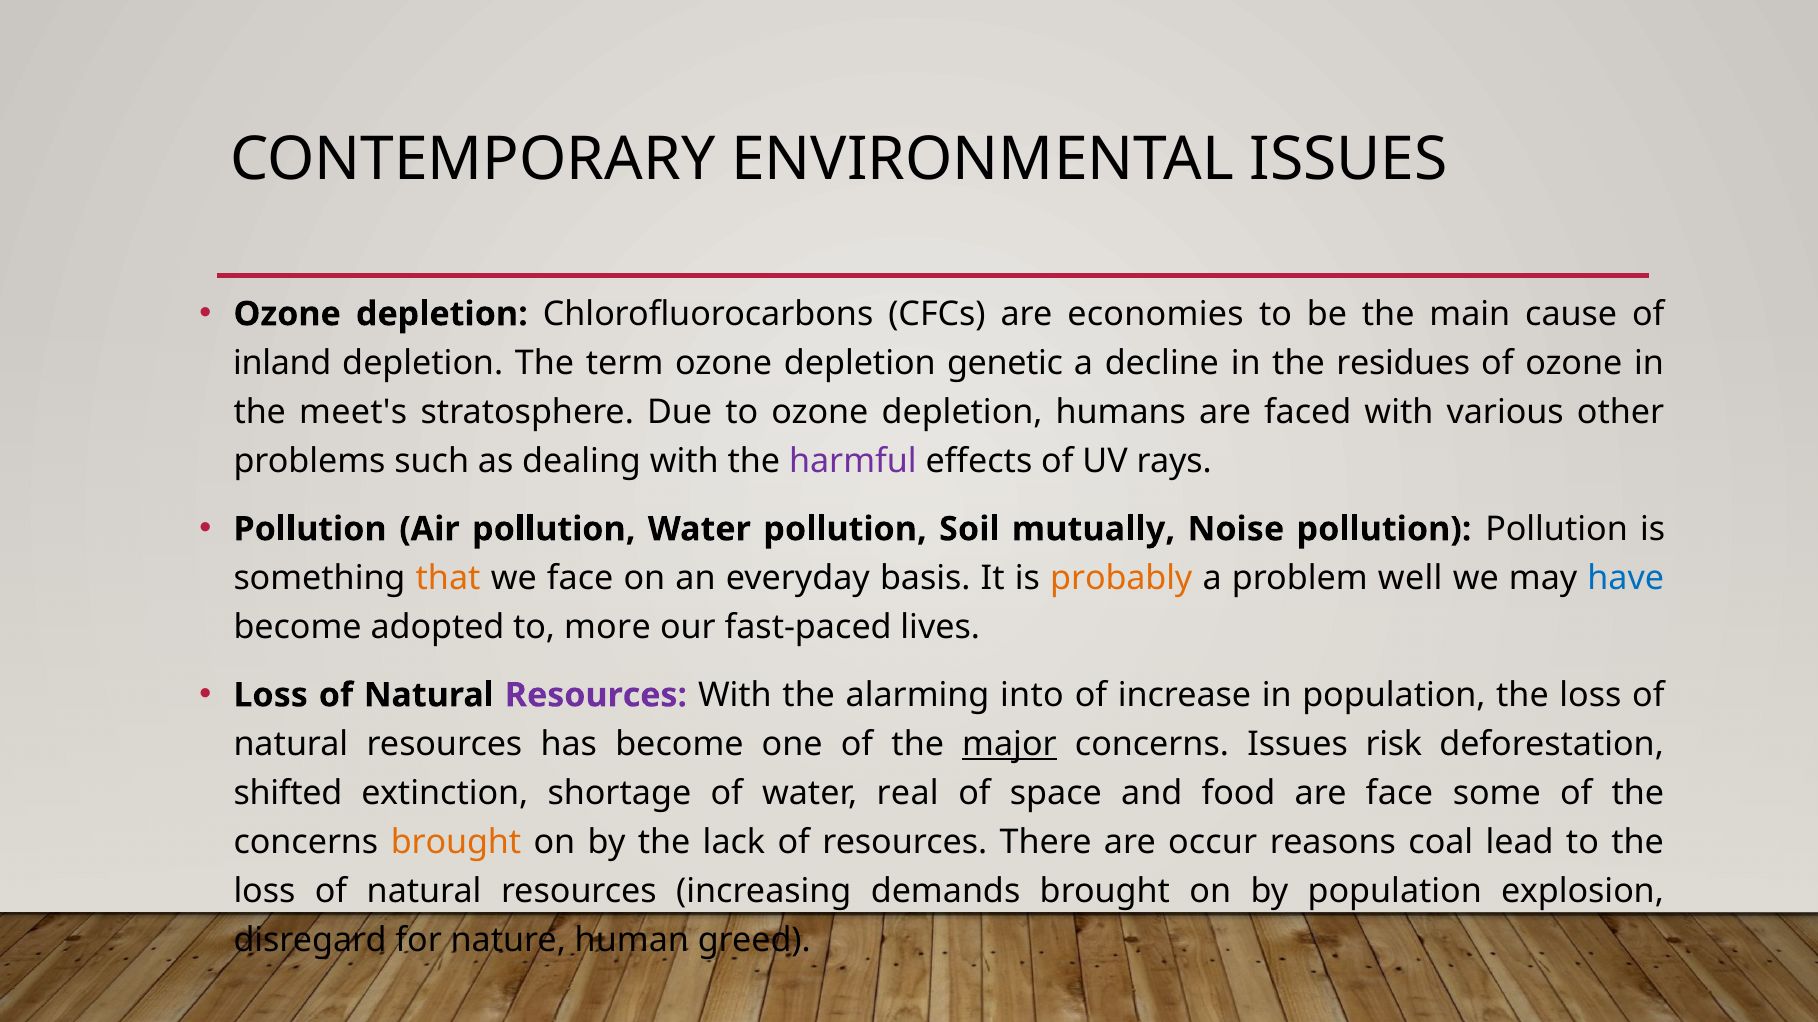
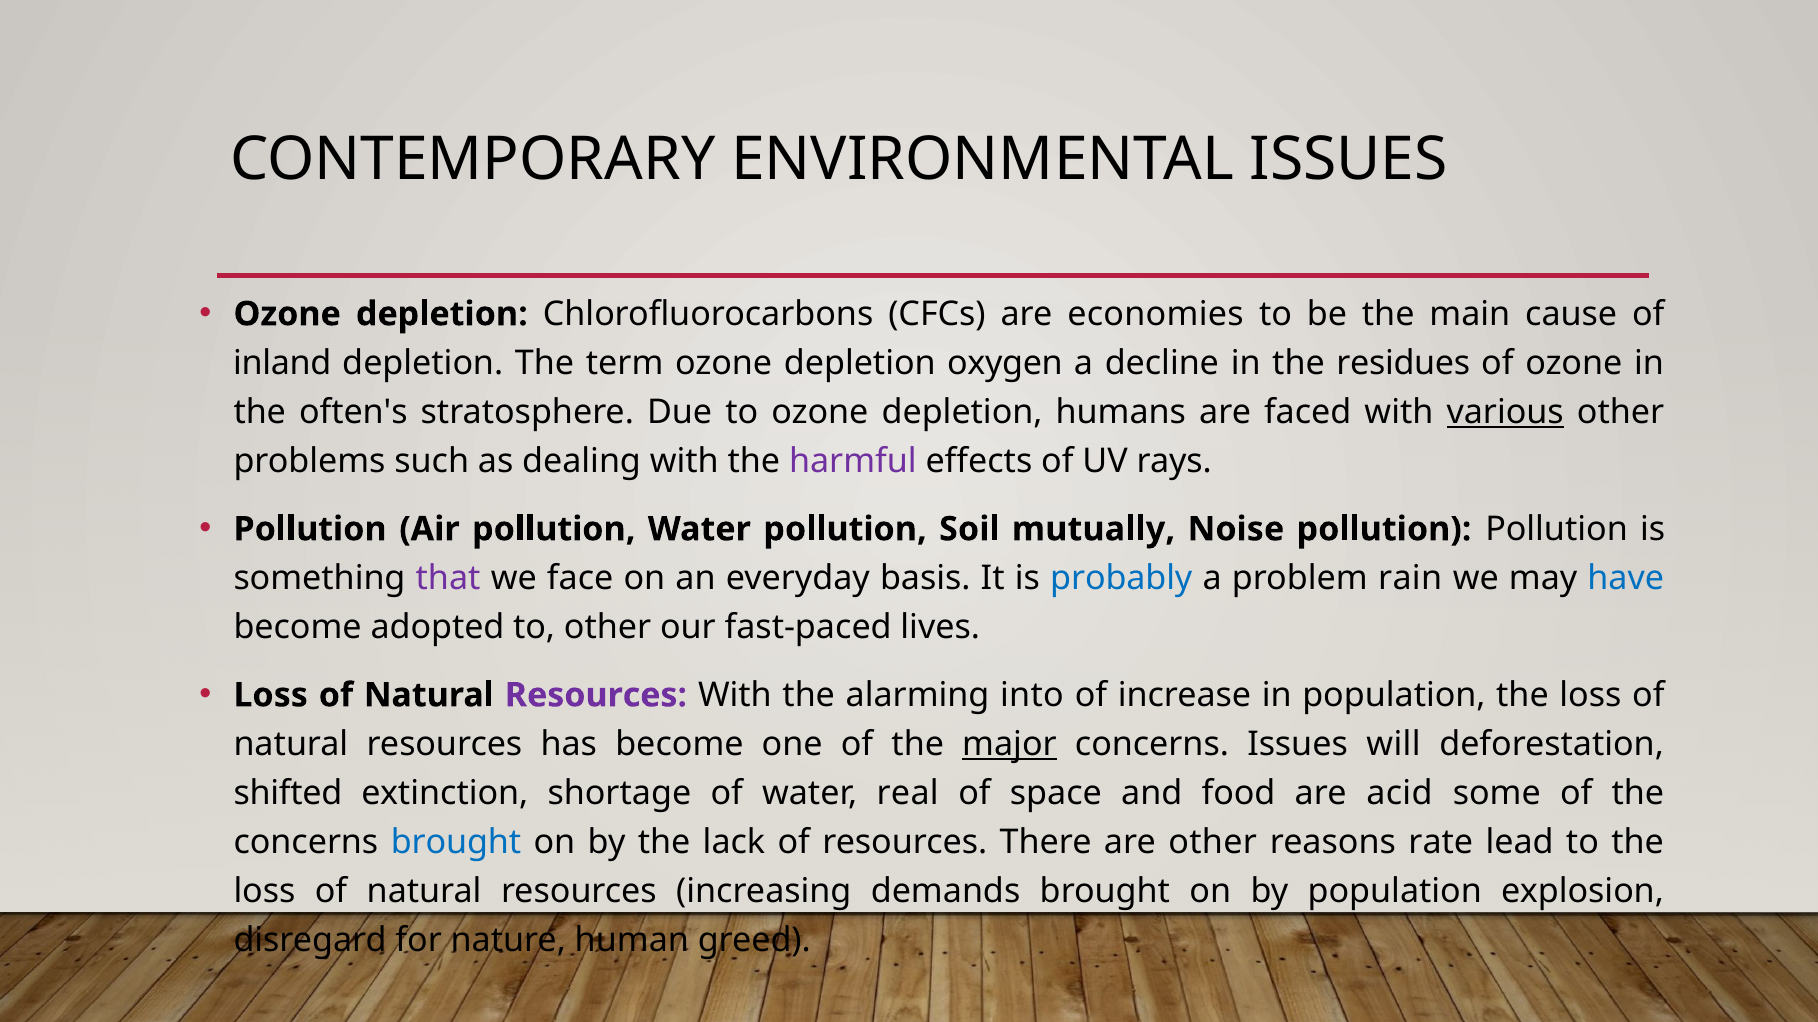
genetic: genetic -> oxygen (1005, 363)
meet's: meet's -> often's (353, 412)
various underline: none -> present (1505, 412)
that colour: orange -> purple (448, 578)
probably colour: orange -> blue (1121, 578)
well: well -> rain (1410, 578)
to more: more -> other (608, 628)
risk: risk -> will (1393, 745)
are face: face -> acid (1399, 794)
brought colour: orange -> blue (456, 843)
are occur: occur -> other (1213, 843)
coal: coal -> rate (1441, 843)
